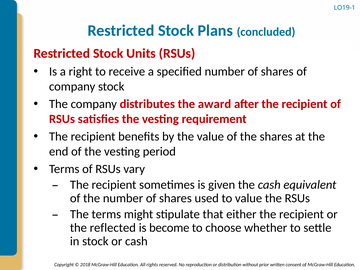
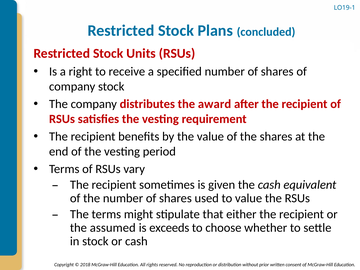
reflected: reflected -> assumed (113, 228)
become: become -> exceeds (169, 228)
